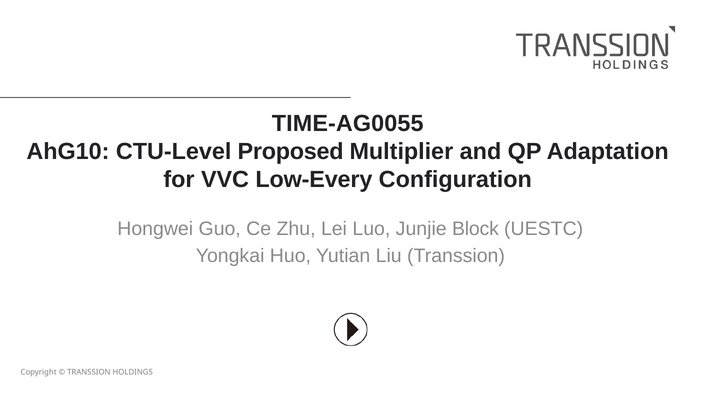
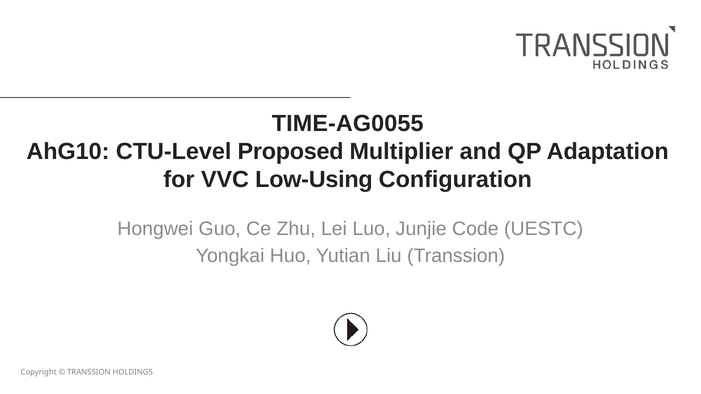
Low-Every: Low-Every -> Low-Using (314, 180)
Block: Block -> Code (475, 229)
